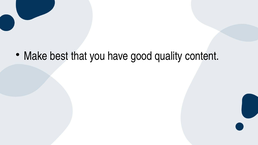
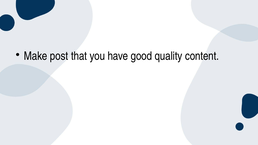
best: best -> post (59, 56)
